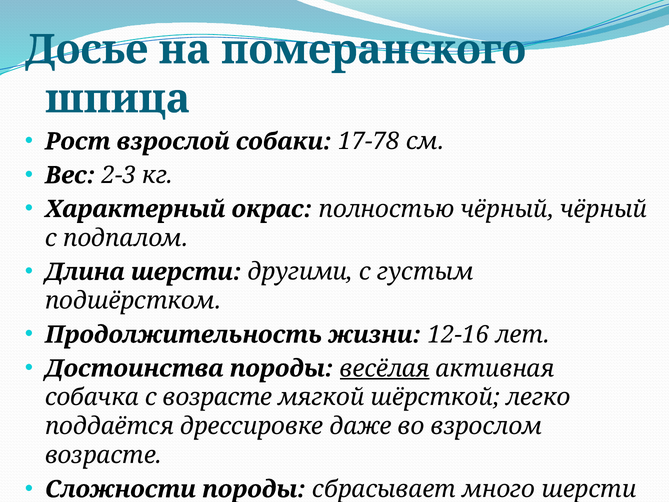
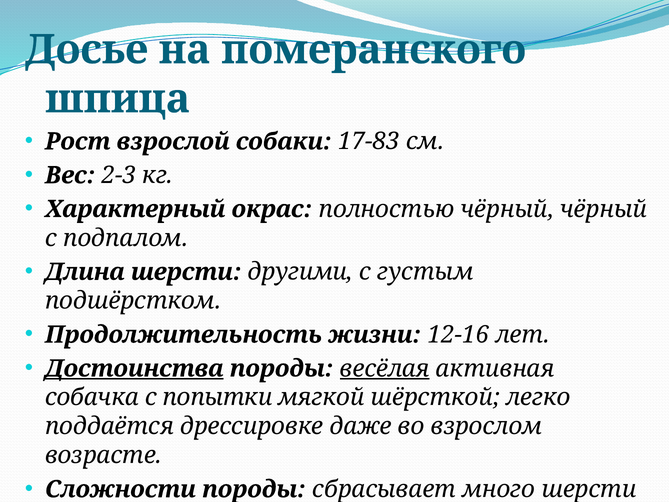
17-78: 17-78 -> 17-83 (369, 141)
Достоинства underline: none -> present (134, 368)
с возрасте: возрасте -> попытки (218, 397)
